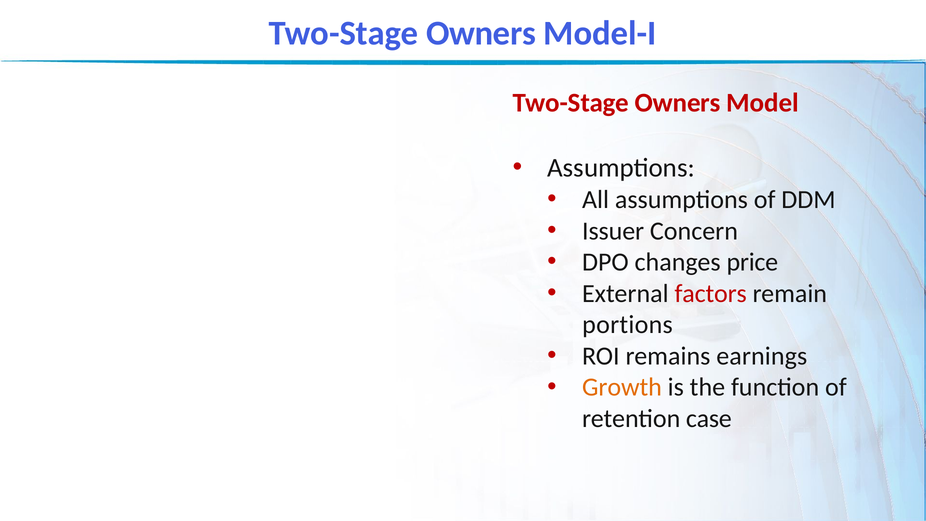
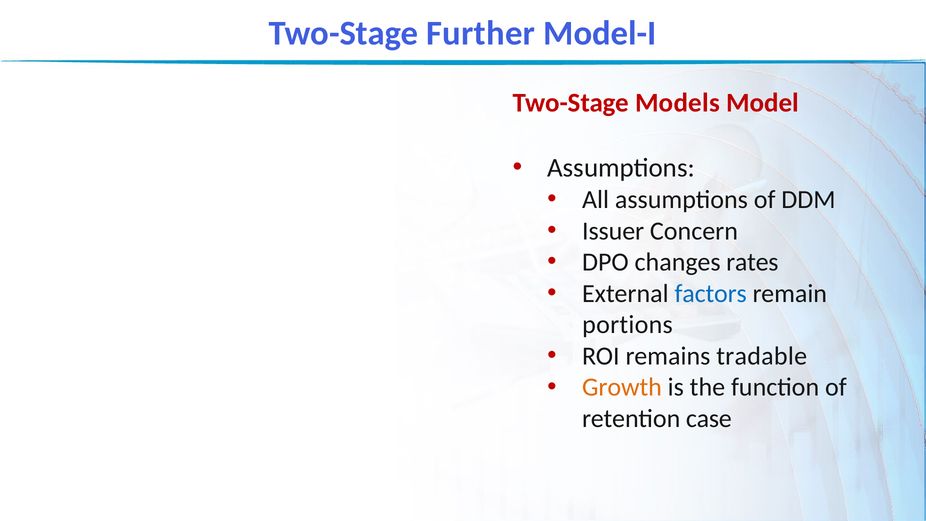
Owners: Owners -> Further (481, 33)
Owners: Owners -> Models (677, 103)
price: price -> rates (752, 262)
factors colour: red -> blue (711, 293)
earnings: earnings -> tradable (762, 356)
